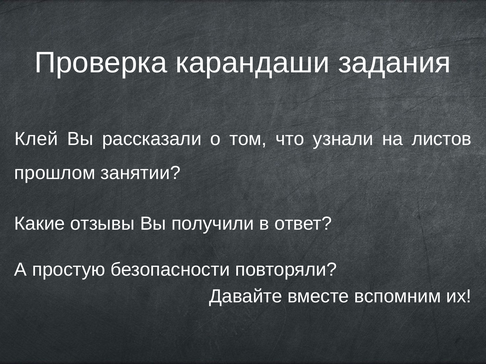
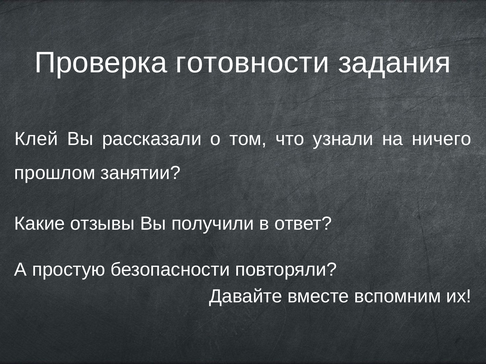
карандаши: карандаши -> готовности (253, 63)
листов: листов -> ничего (442, 139)
